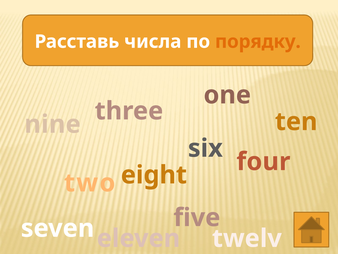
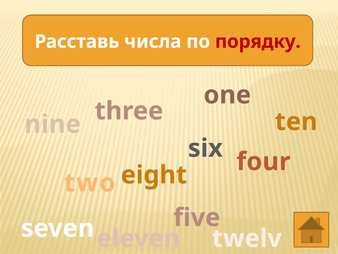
порядку colour: orange -> red (258, 42)
